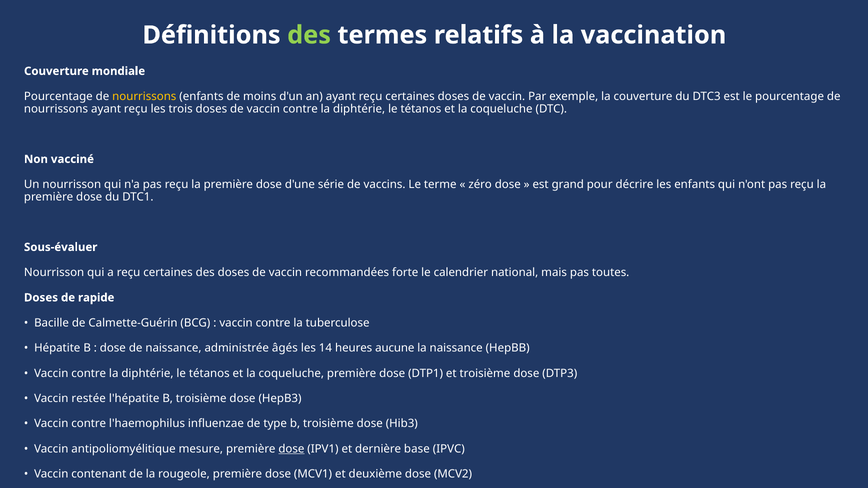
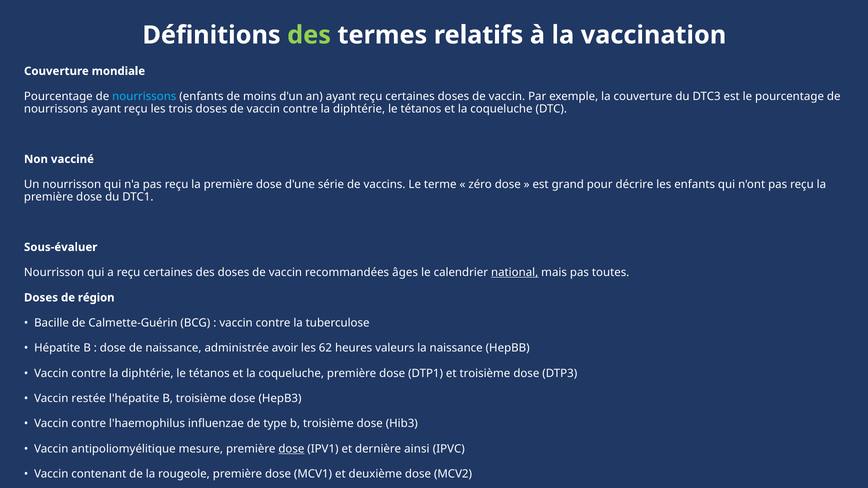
nourrissons colour: yellow -> light blue (144, 96)
forte: forte -> âges (405, 273)
national underline: none -> present (515, 273)
rapide: rapide -> région (96, 298)
âgés: âgés -> avoir (285, 348)
14: 14 -> 62 (325, 348)
aucune: aucune -> valeurs (395, 348)
base: base -> ainsi (417, 449)
